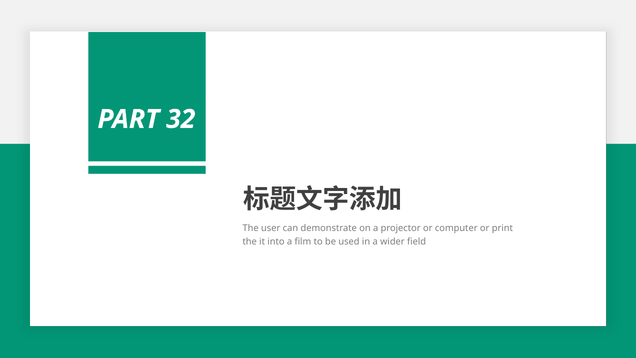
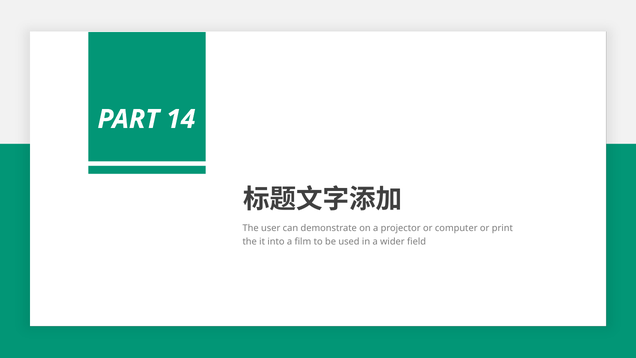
32: 32 -> 14 (181, 119)
